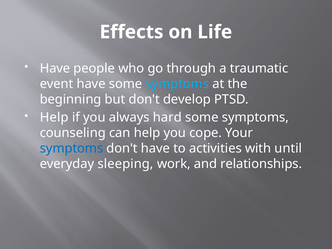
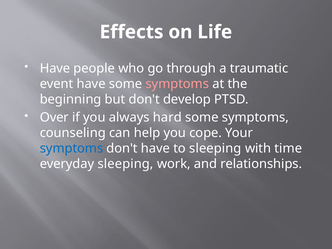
symptoms colour: light blue -> pink (177, 84)
Help: Help -> Over (54, 117)
to activities: activities -> sleeping (215, 148)
until: until -> time (288, 148)
